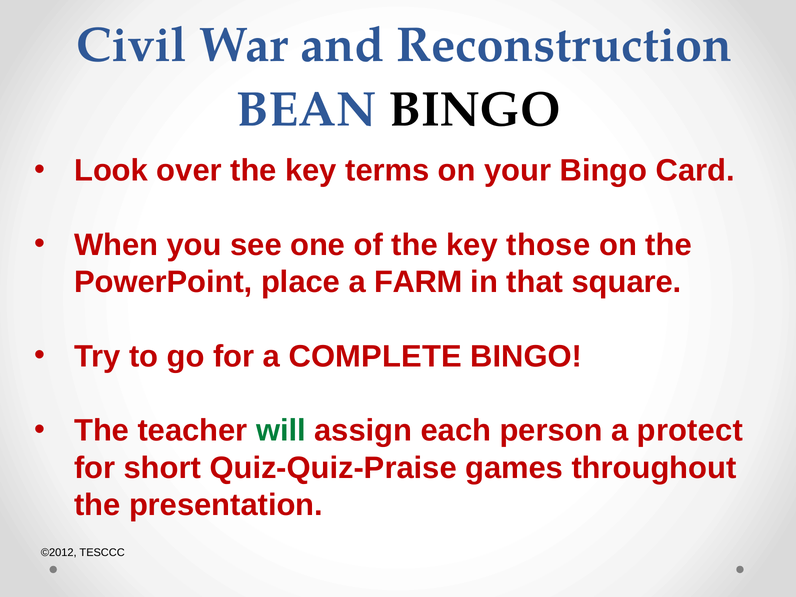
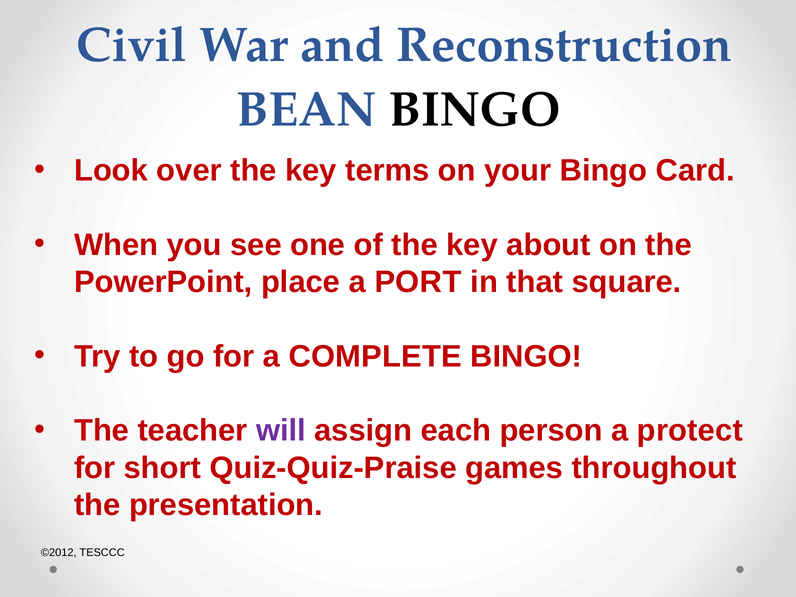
those: those -> about (549, 245)
FARM: FARM -> PORT (418, 282)
will colour: green -> purple (281, 431)
